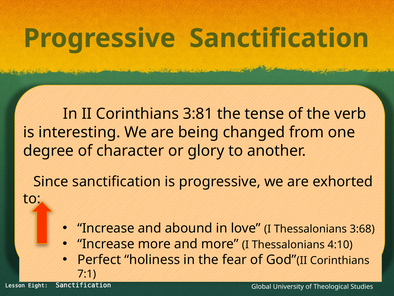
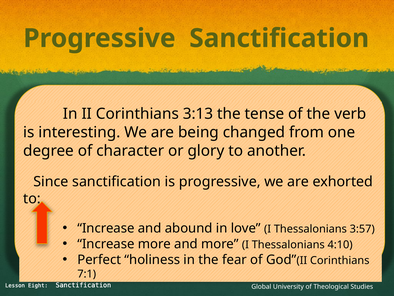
3:81: 3:81 -> 3:13 (198, 114)
3:68: 3:68 -> 3:57 (362, 229)
